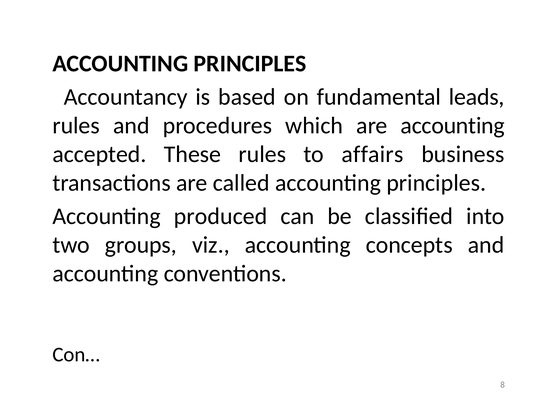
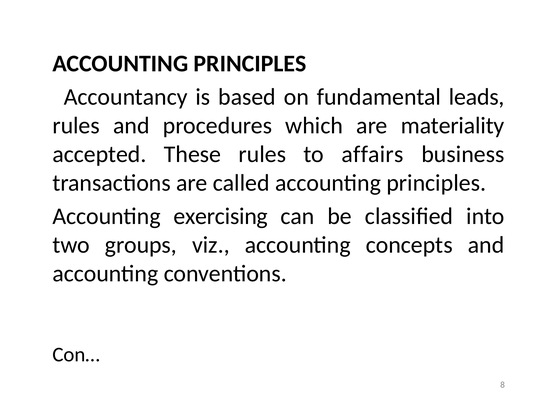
are accounting: accounting -> materiality (453, 126)
produced: produced -> exercising (221, 216)
